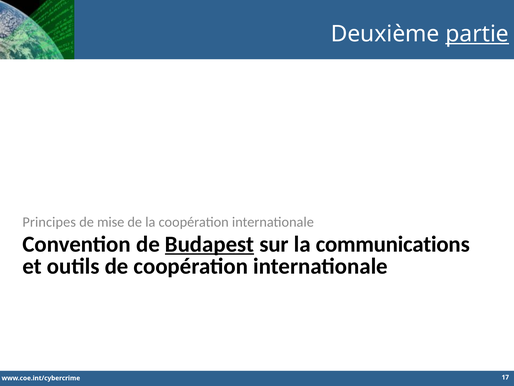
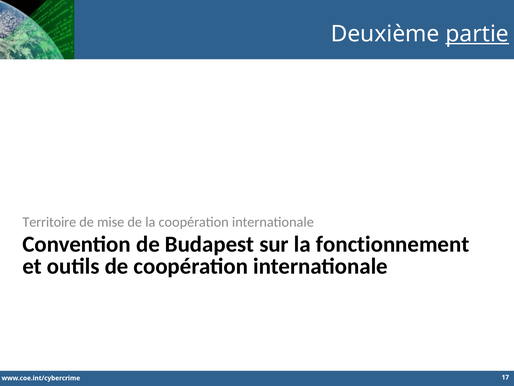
Principes: Principes -> Territoire (49, 222)
Budapest underline: present -> none (210, 244)
communications: communications -> fonctionnement (393, 244)
